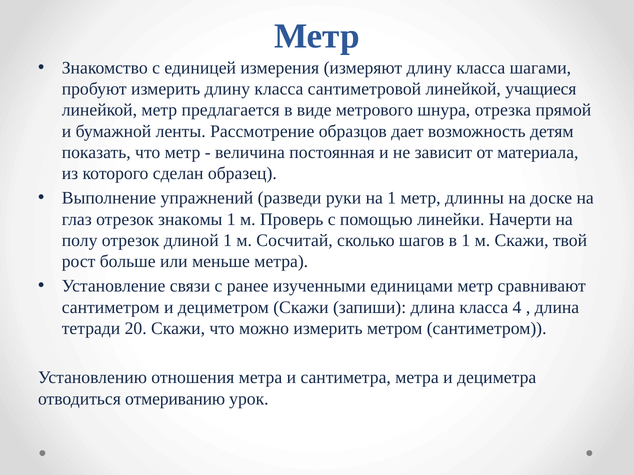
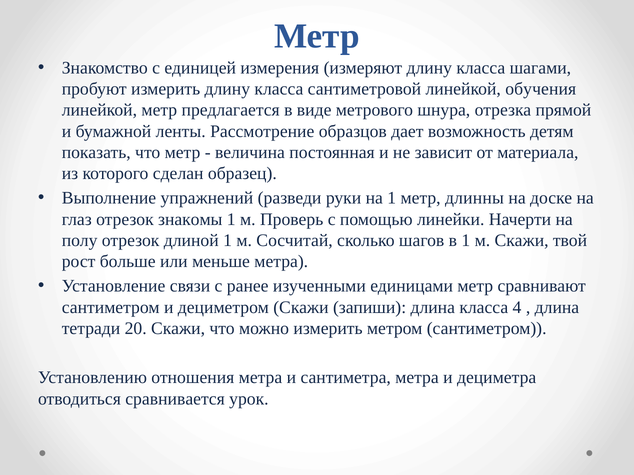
учащиеся: учащиеся -> обучения (541, 89)
отмериванию: отмериванию -> сравнивается (175, 399)
